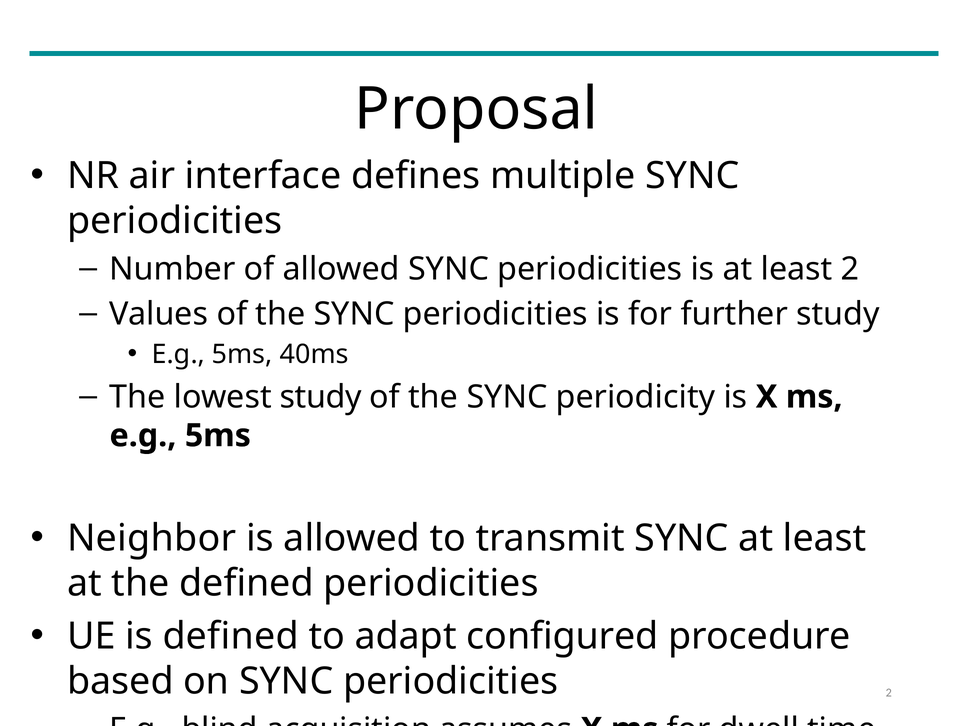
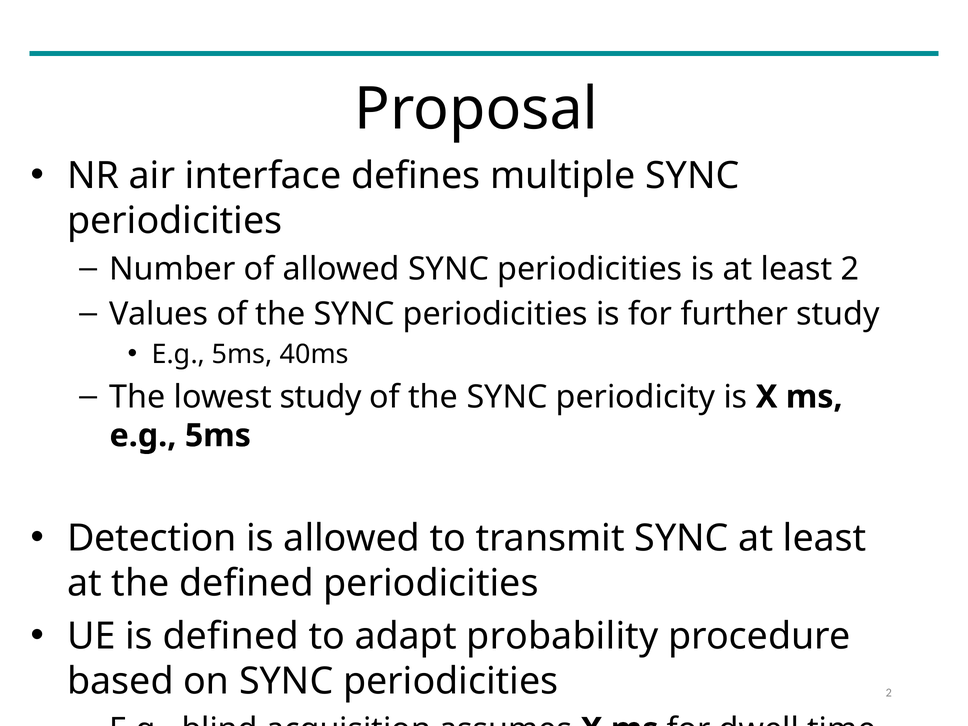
Neighbor: Neighbor -> Detection (152, 538)
configured: configured -> probability (562, 636)
